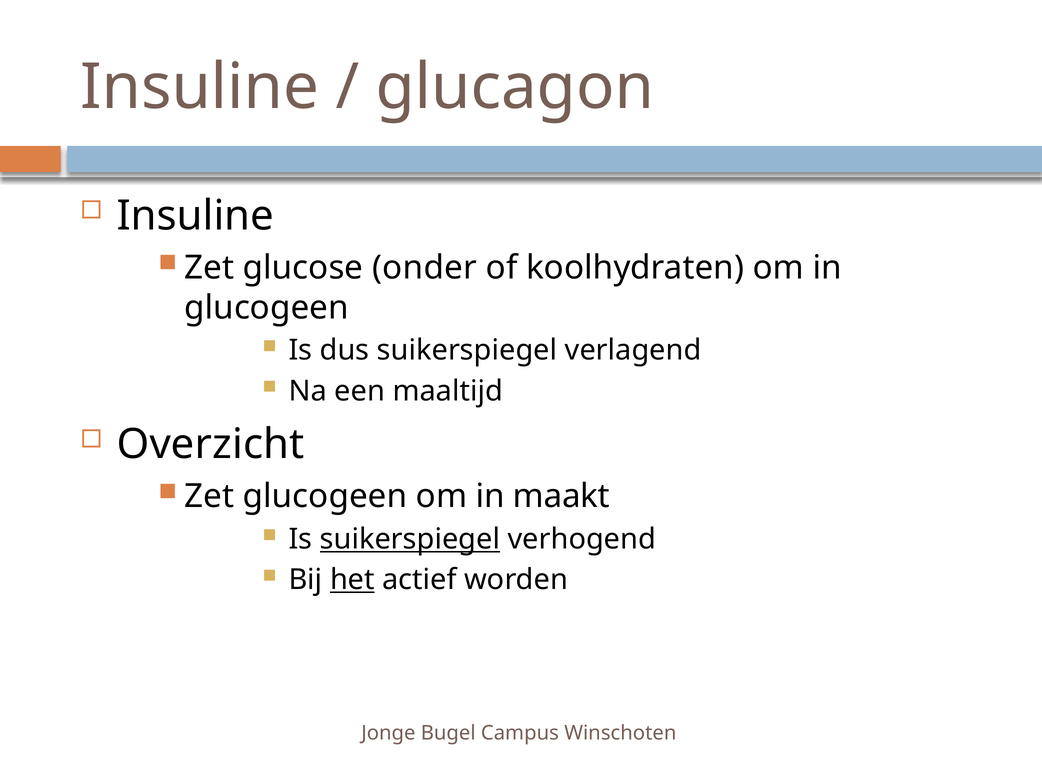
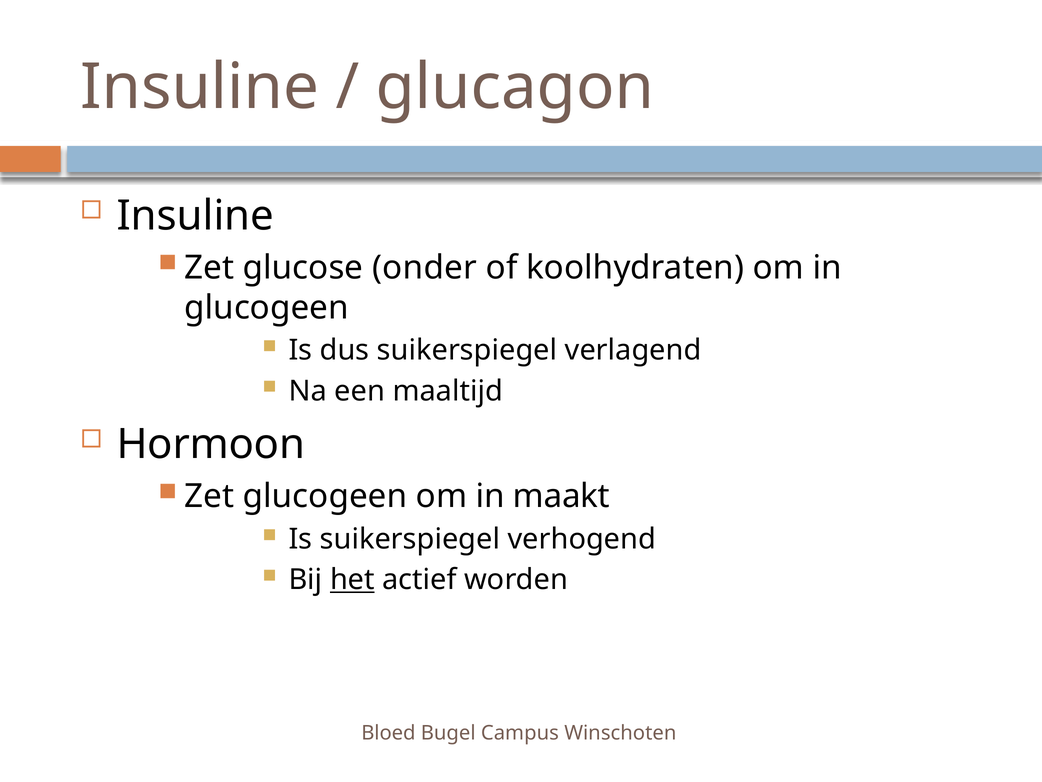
Overzicht: Overzicht -> Hormoon (211, 444)
suikerspiegel underline: present -> none (410, 539)
Jonge: Jonge -> Bloed (388, 733)
